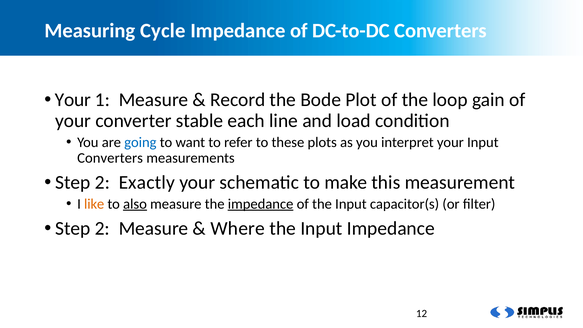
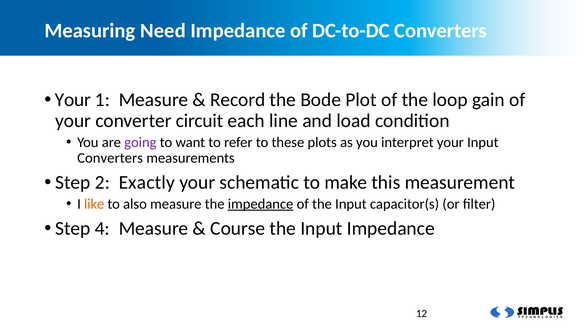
Cycle: Cycle -> Need (163, 31)
stable: stable -> circuit (200, 121)
going colour: blue -> purple (140, 142)
also underline: present -> none (135, 204)
2: 2 -> 4 (102, 228)
Where: Where -> Course (238, 228)
